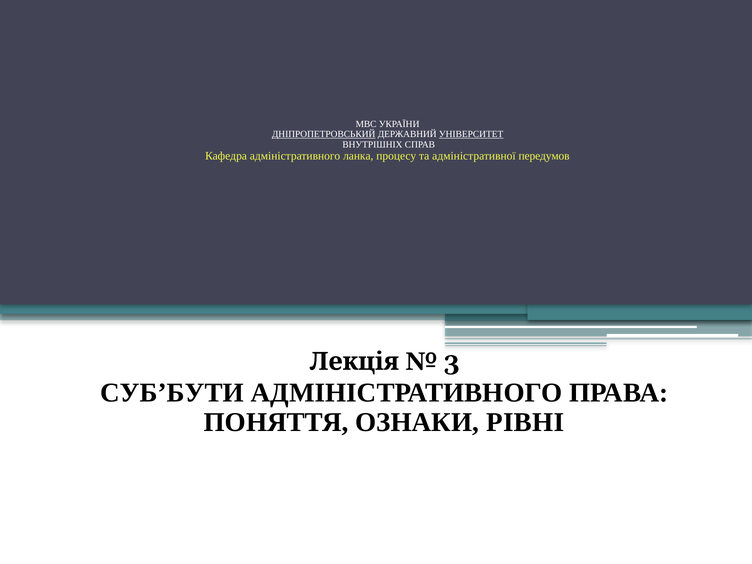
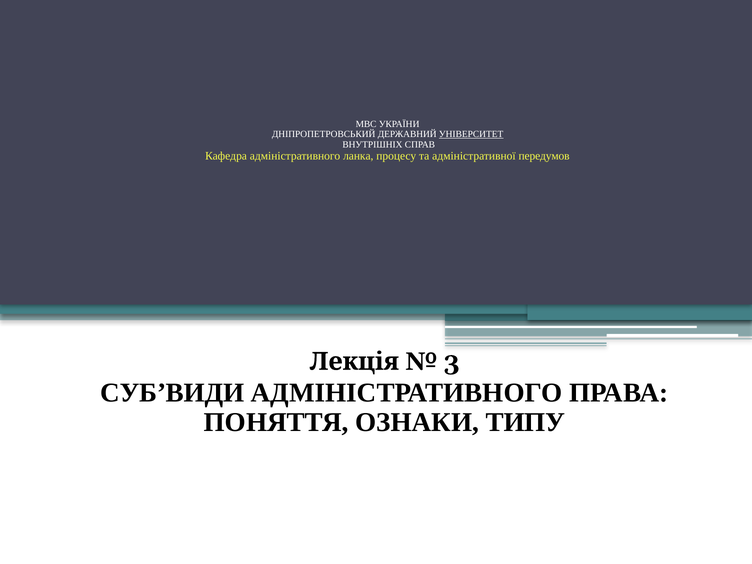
ДНІПРОПЕТРОВСЬКИЙ underline: present -> none (324, 134)
СУБ’БУТИ: СУБ’БУТИ -> СУБ’ВИДИ (172, 393)
РІВНІ: РІВНІ -> ТИПУ (526, 422)
